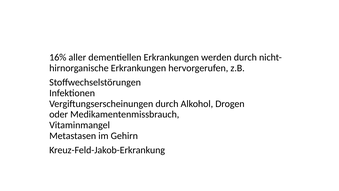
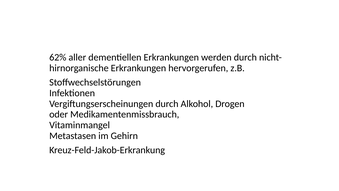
16%: 16% -> 62% (58, 57)
